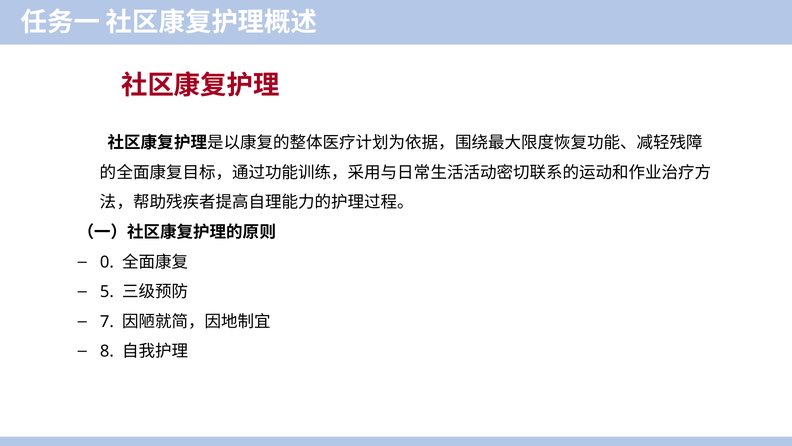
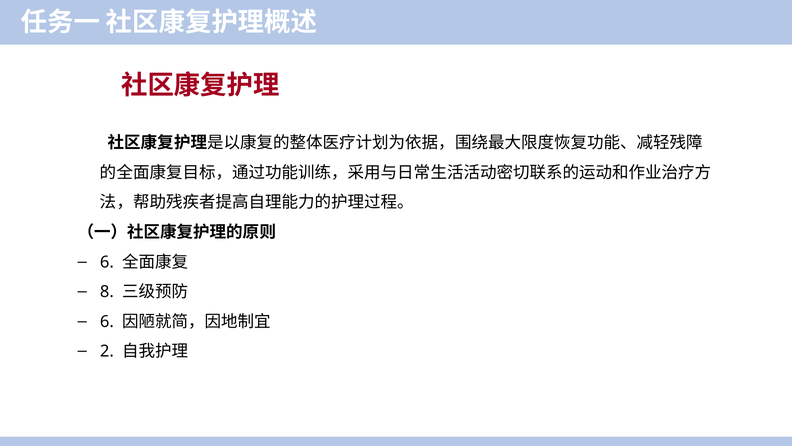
0: 0 -> 6 (107, 262)
5: 5 -> 8 (107, 292)
7: 7 -> 6 (107, 321)
8: 8 -> 2 (107, 351)
